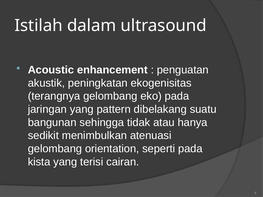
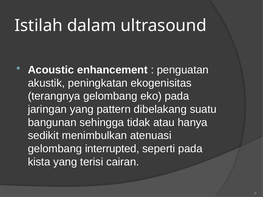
orientation: orientation -> interrupted (112, 149)
